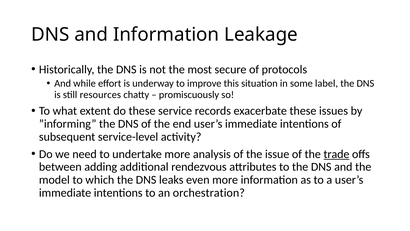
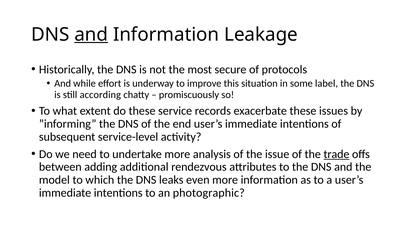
and underline: none -> present (91, 34)
resources: resources -> according (100, 95)
orchestration: orchestration -> photographic (209, 193)
